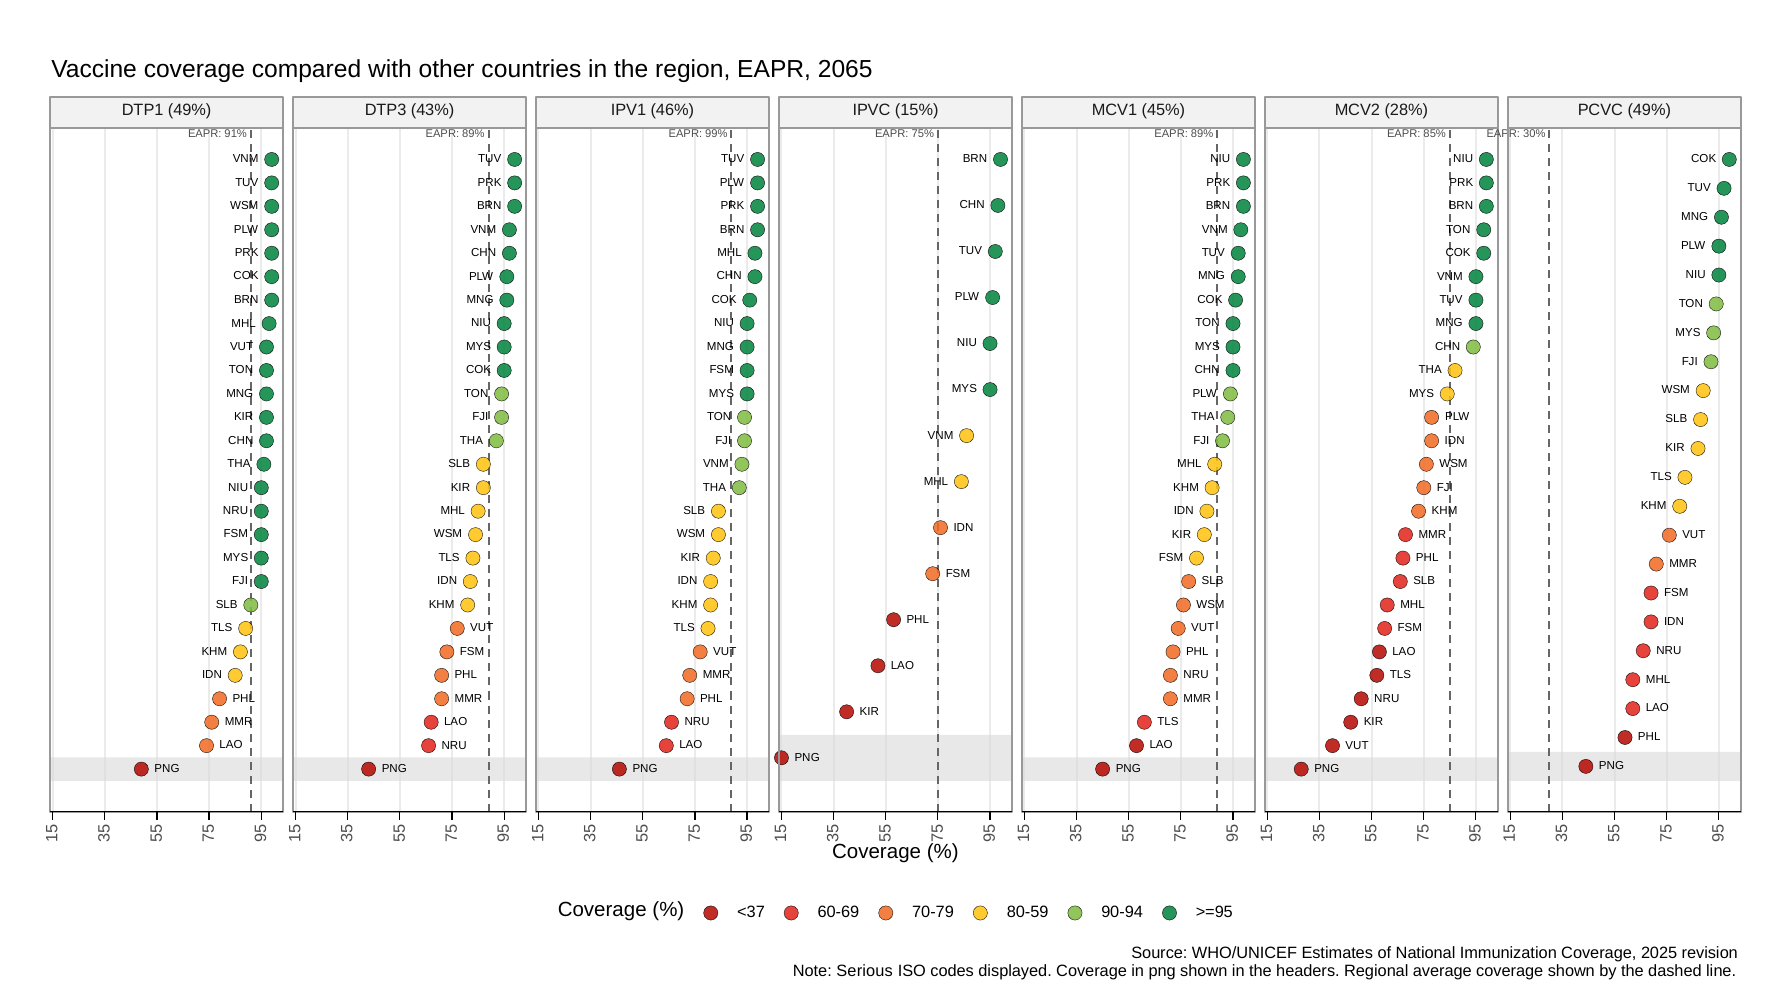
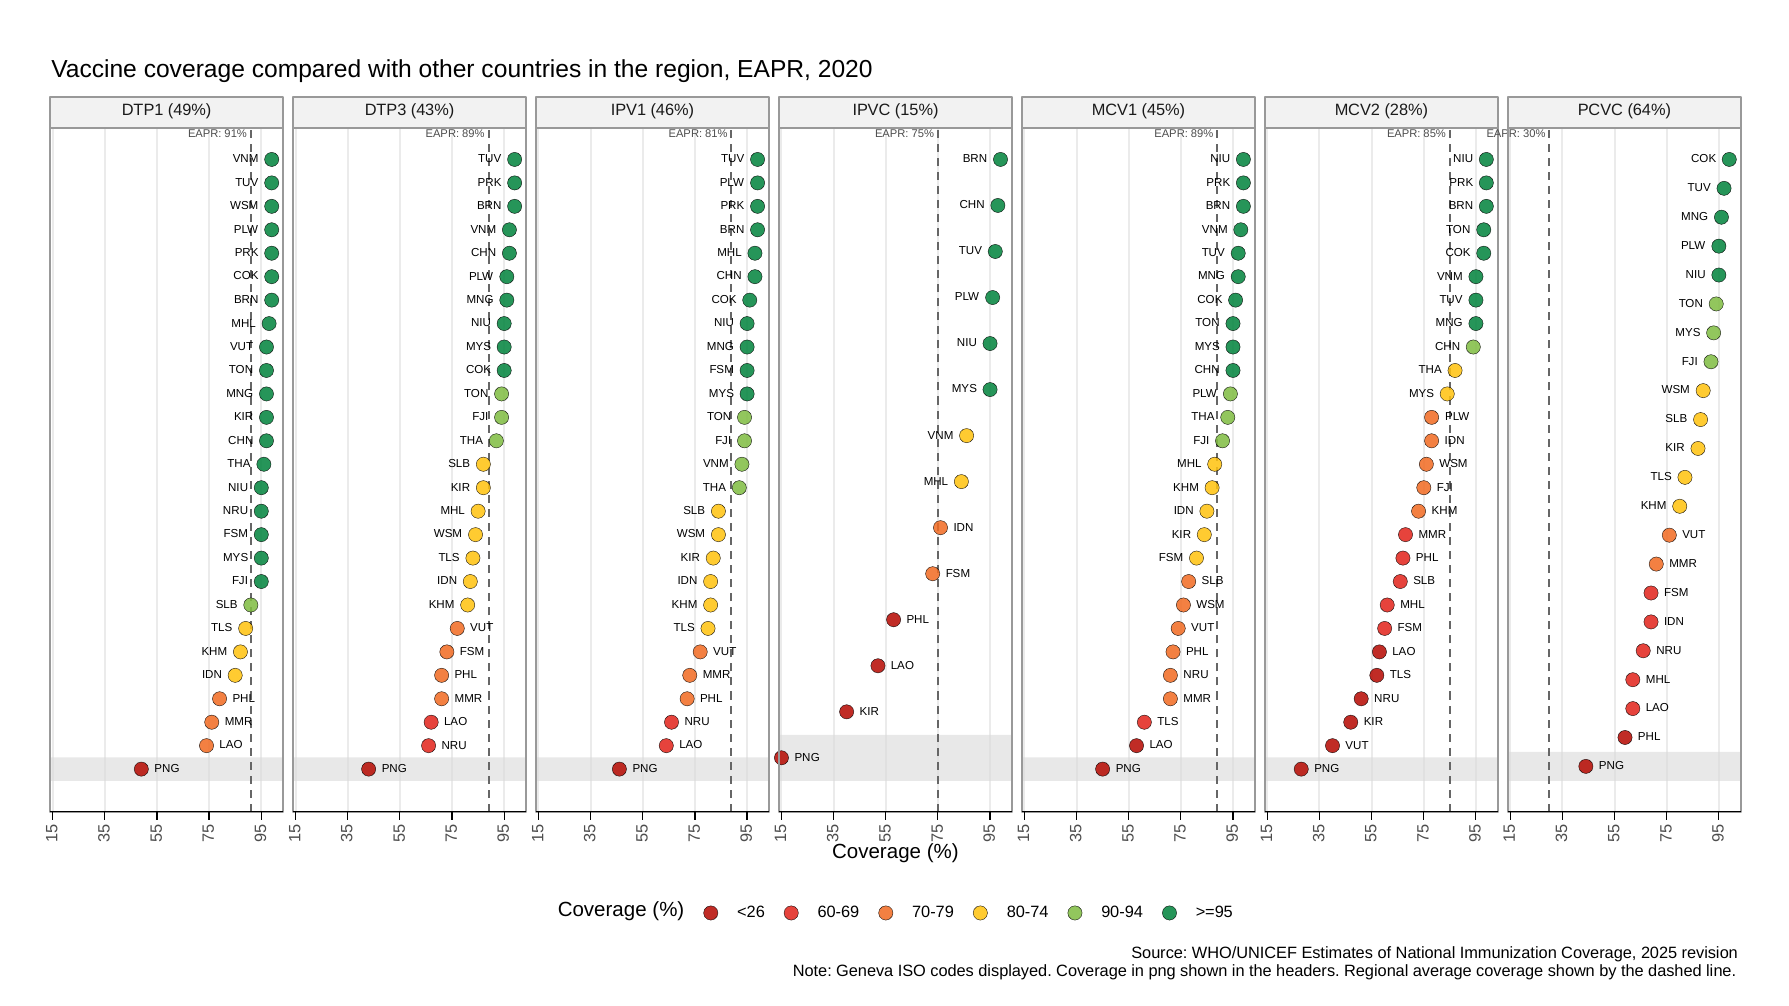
2065: 2065 -> 2020 (845, 69)
PCVC 49%: 49% -> 64% (1649, 110)
99%: 99% -> 81% (716, 134)
<37: <37 -> <26 (751, 913)
80-59: 80-59 -> 80-74 (1028, 913)
Serious: Serious -> Geneva (865, 971)
